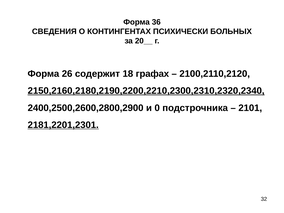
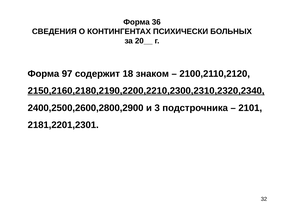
26: 26 -> 97 (67, 74)
графах: графах -> знаком (152, 74)
0: 0 -> 3 (157, 108)
2181,2201,2301 underline: present -> none (63, 125)
